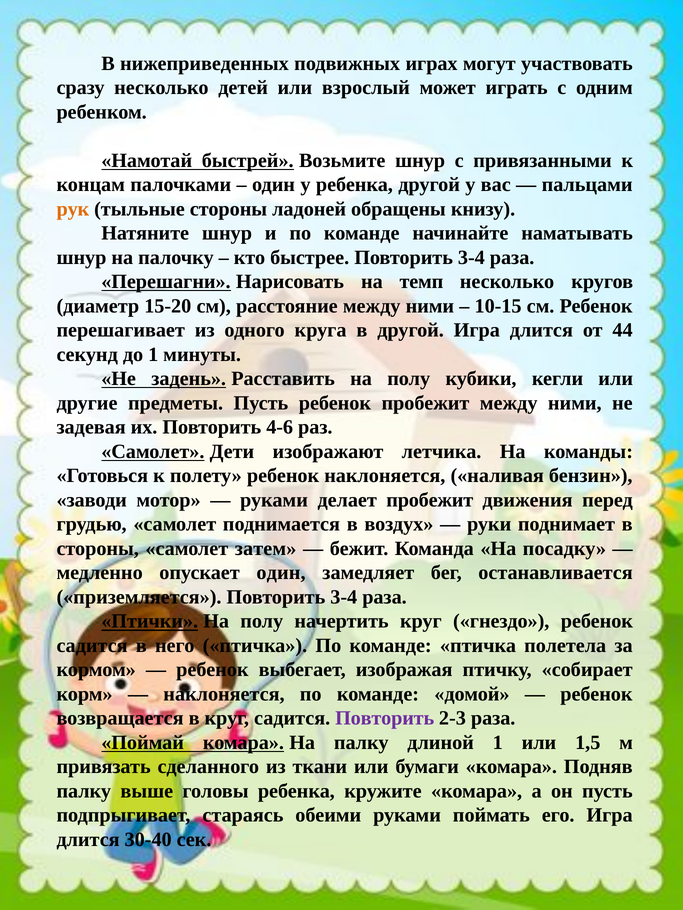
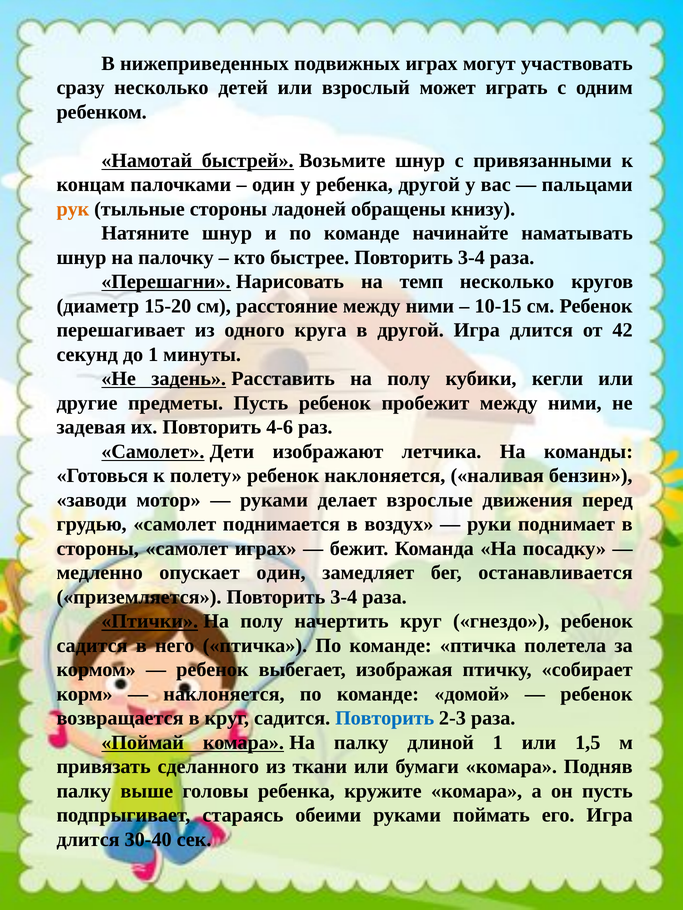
44: 44 -> 42 (623, 330)
делает пробежит: пробежит -> взрослые (430, 500)
самолет затем: затем -> играх (266, 549)
Повторить colour: purple -> blue (385, 719)
